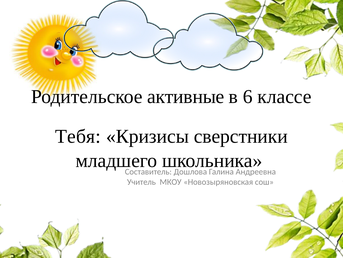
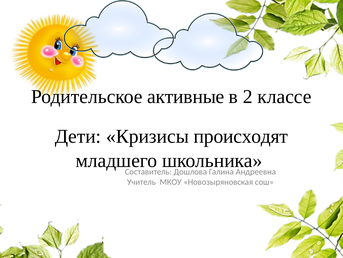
6: 6 -> 2 (248, 96)
Тебя: Тебя -> Дети (78, 136)
сверстники: сверстники -> происходят (241, 136)
